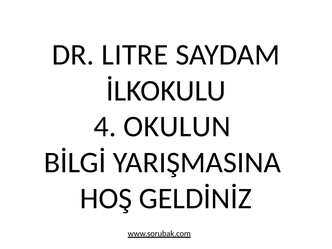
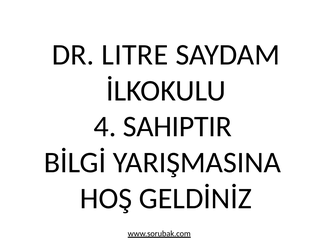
OKULUN: OKULUN -> SAHIPTIR (177, 127)
